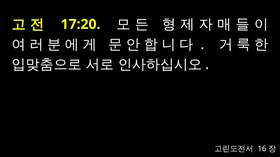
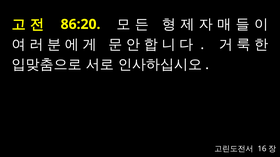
17:20: 17:20 -> 86:20 (81, 24)
